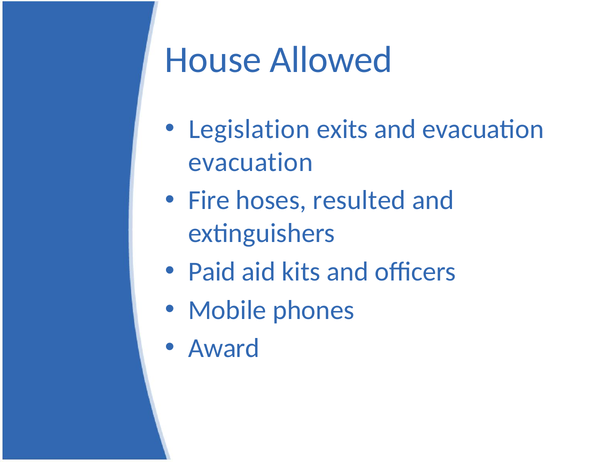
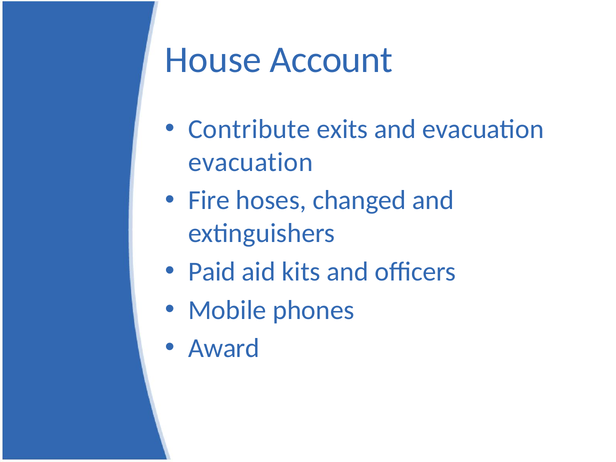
Allowed: Allowed -> Account (331, 60)
Legislation: Legislation -> Contribute (249, 129)
resulted: resulted -> changed (359, 200)
